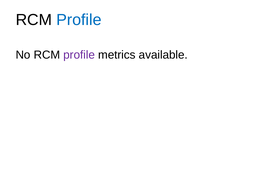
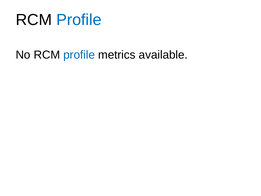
profile colour: purple -> blue (79, 55)
